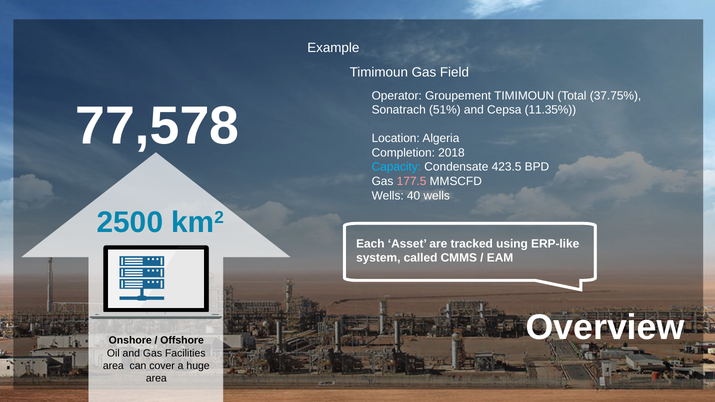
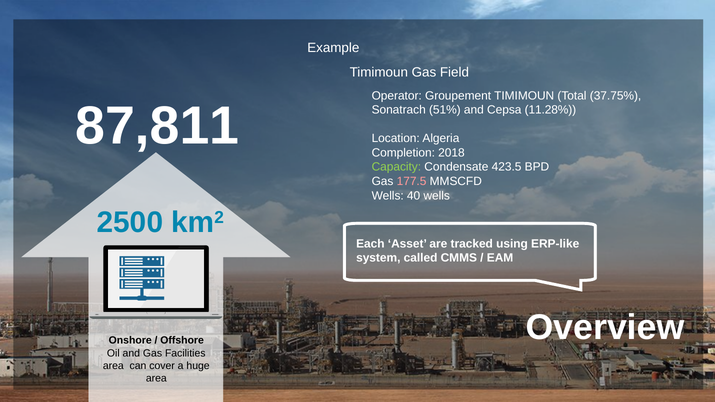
77,578: 77,578 -> 87,811 (157, 126)
11.35%: 11.35% -> 11.28% (550, 110)
Capacity colour: light blue -> light green (396, 167)
